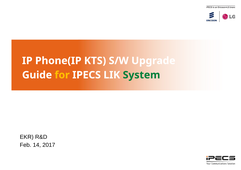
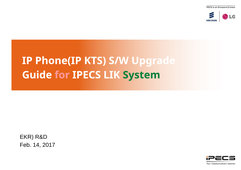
for colour: yellow -> pink (62, 75)
